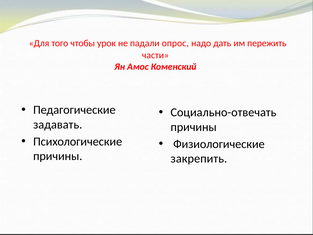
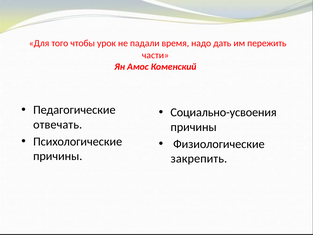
опрос: опрос -> время (175, 43)
Социально-отвечать: Социально-отвечать -> Социально-усвоения (224, 112)
задавать: задавать -> отвечать (58, 124)
